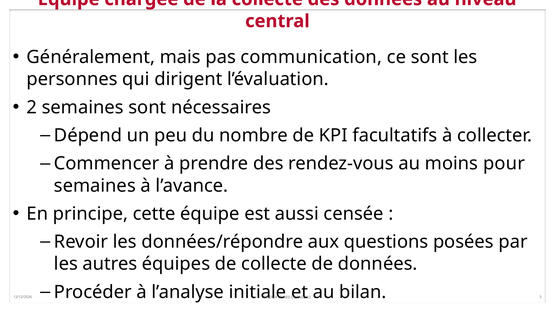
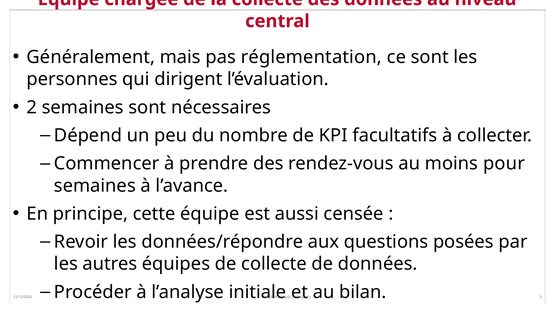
communication: communication -> réglementation (311, 57)
